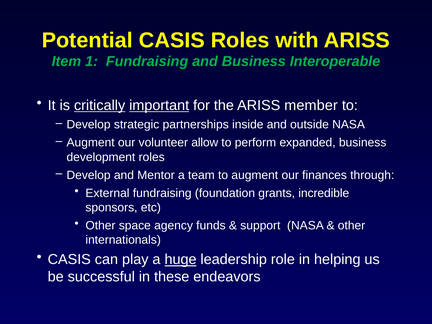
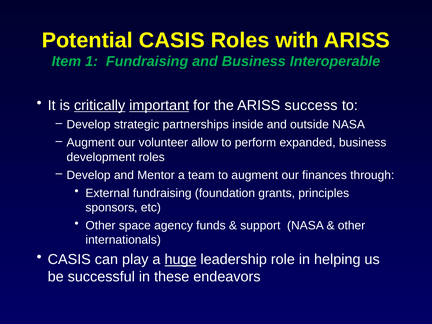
member: member -> success (311, 105)
incredible: incredible -> principles (324, 193)
